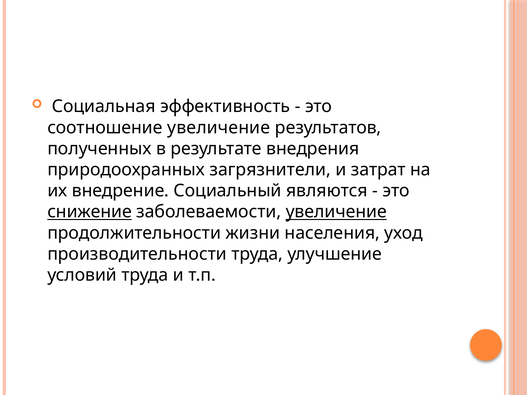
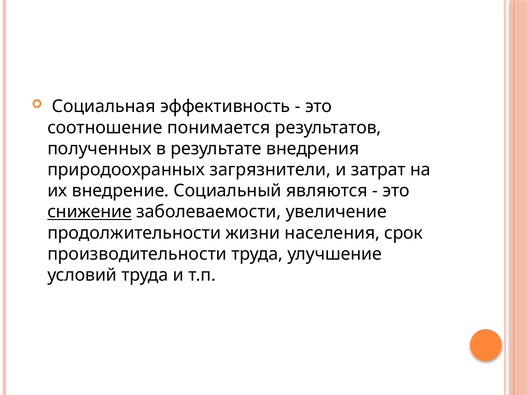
соотношение увеличение: увеличение -> понимается (219, 128)
увеличение underline: present -> none (336, 212)
уход: уход -> срок (403, 233)
